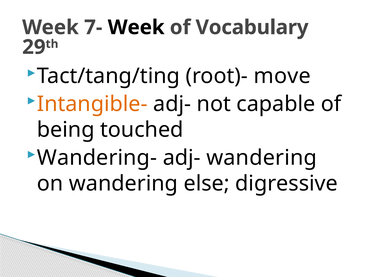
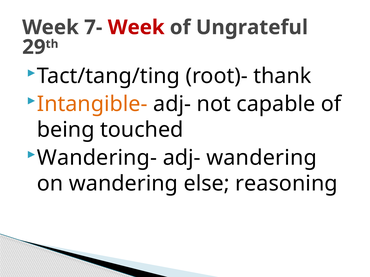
Week colour: black -> red (136, 27)
Vocabulary: Vocabulary -> Ungrateful (252, 27)
move: move -> thank (282, 76)
digressive: digressive -> reasoning (286, 184)
